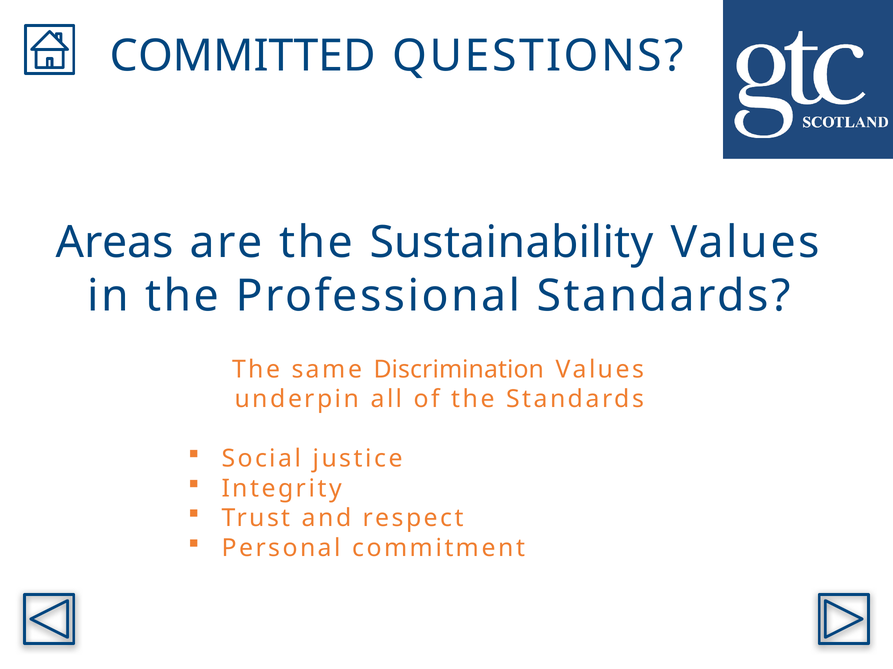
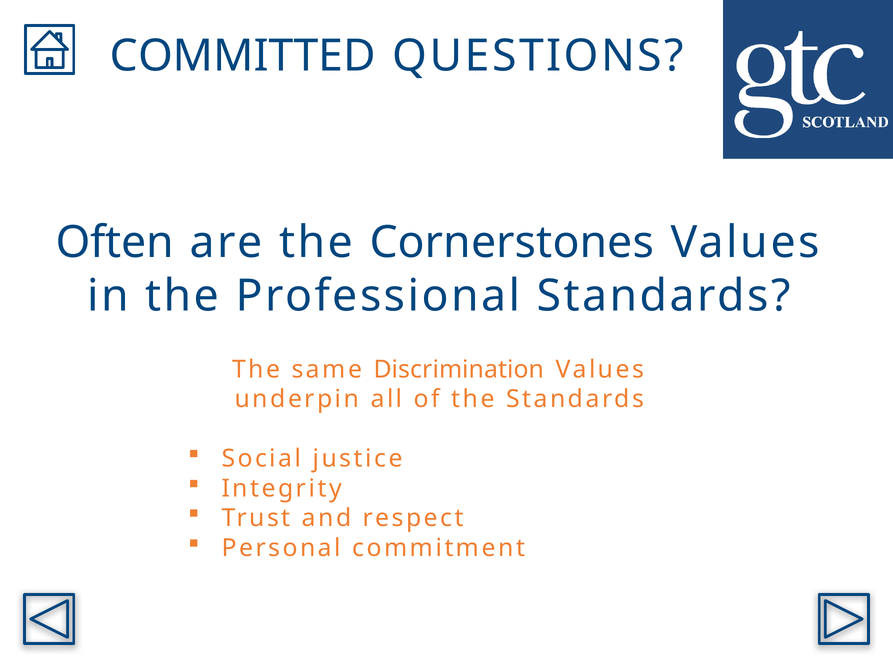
Areas: Areas -> Often (115, 243)
Sustainability: Sustainability -> Cornerstones (512, 243)
